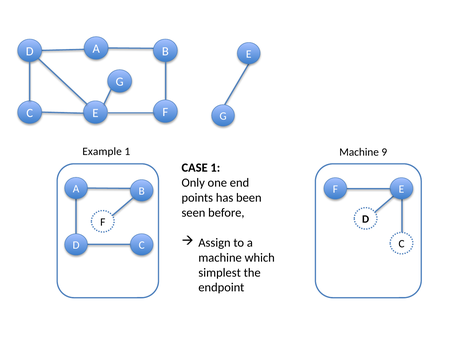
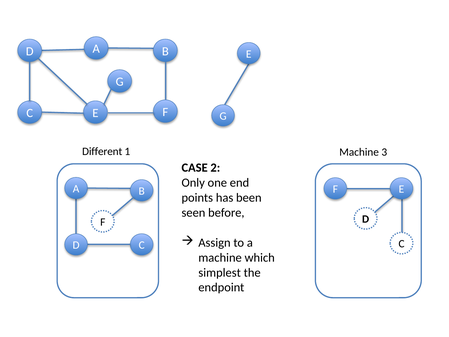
Example: Example -> Different (102, 151)
9: 9 -> 3 (384, 152)
CASE 1: 1 -> 2 (215, 168)
